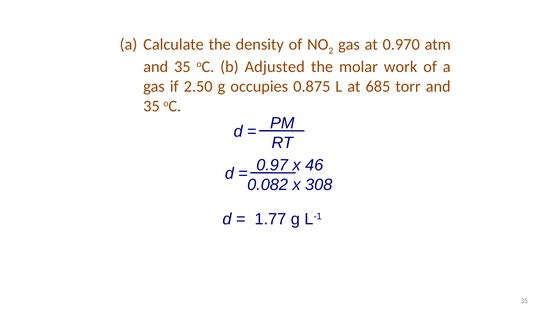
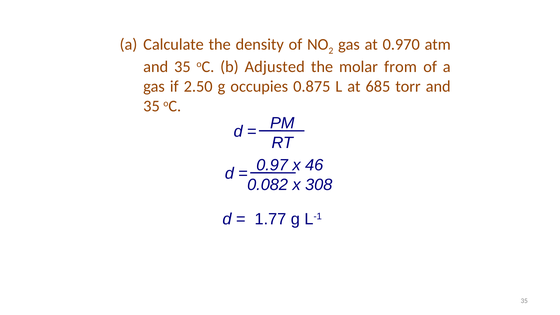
work: work -> from (401, 67)
